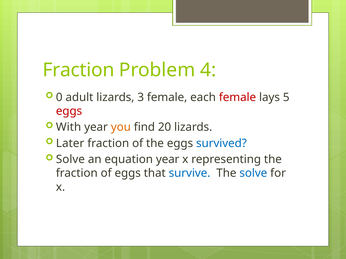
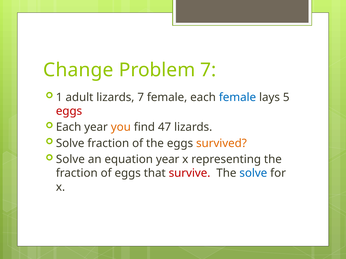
Fraction: Fraction -> Change (78, 70)
Problem 4: 4 -> 7 (208, 70)
0: 0 -> 1 (59, 97)
lizards 3: 3 -> 7 (141, 97)
female colour: red -> blue (237, 97)
With: With -> Each (69, 127)
20: 20 -> 47 (165, 127)
Later: Later -> Solve (70, 144)
survived colour: blue -> orange (221, 144)
survive colour: blue -> red (190, 173)
